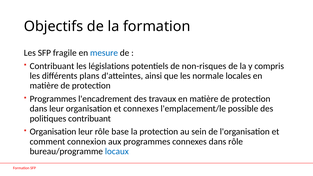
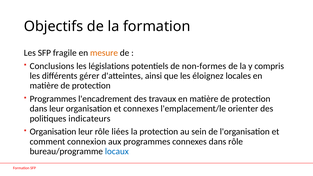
mesure colour: blue -> orange (104, 53)
Contribuant: Contribuant -> Conclusions (52, 66)
non-risques: non-risques -> non-formes (204, 66)
plans: plans -> gérer (89, 76)
normale: normale -> éloignez (208, 76)
possible: possible -> orienter (243, 109)
politiques contribuant: contribuant -> indicateurs (89, 119)
base: base -> liées (120, 132)
